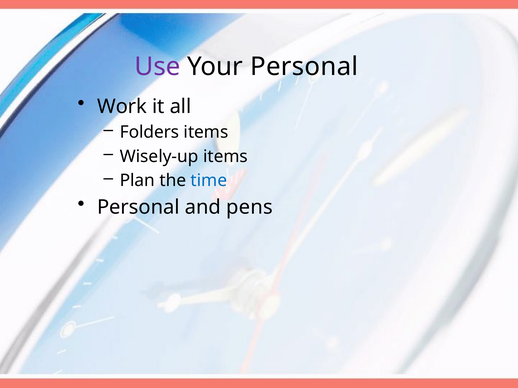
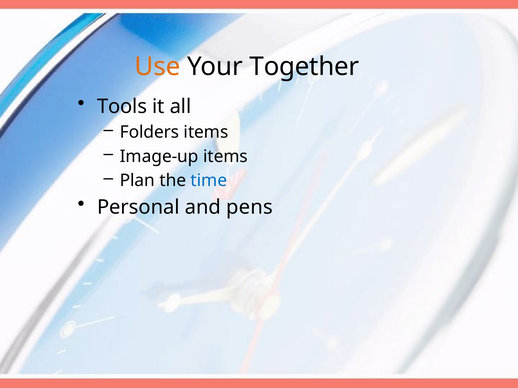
Use colour: purple -> orange (158, 67)
Your Personal: Personal -> Together (304, 67)
Work: Work -> Tools (122, 107)
Wisely-up: Wisely-up -> Image-up (159, 157)
